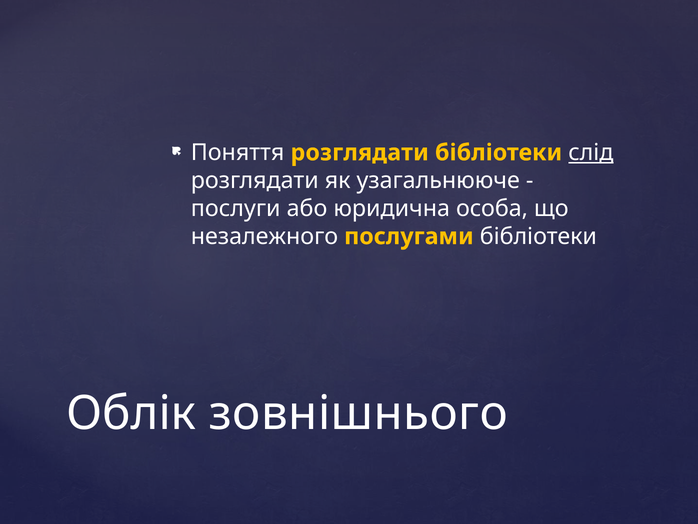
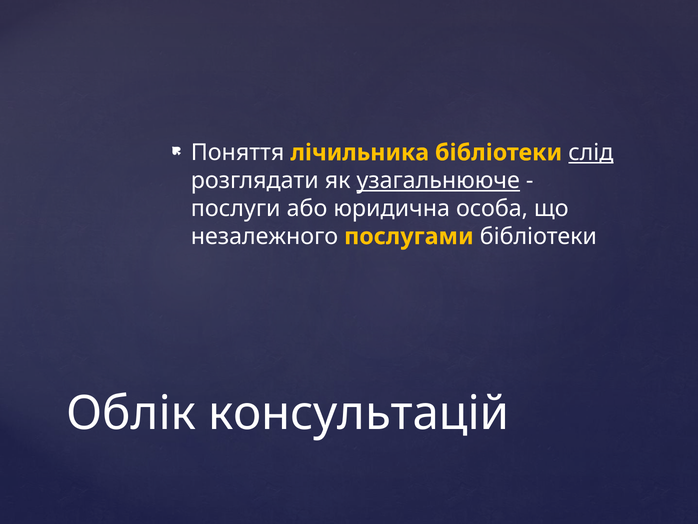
Поняття розглядати: розглядати -> лічильника (360, 153)
узагальнююче underline: none -> present (438, 180)
зовнішнього: зовнішнього -> консультацій (359, 413)
